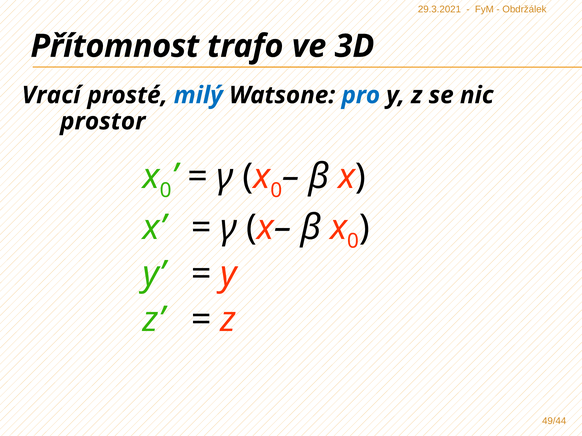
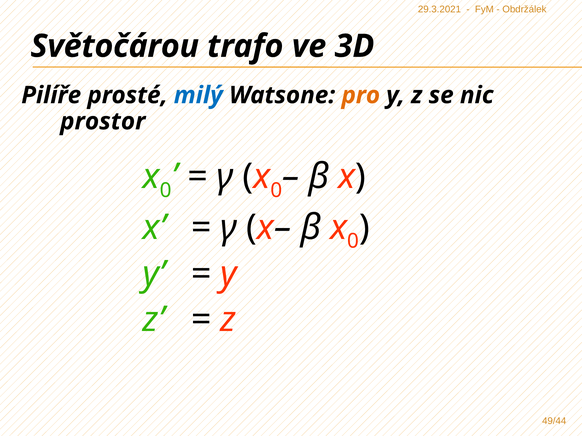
Přítomnost: Přítomnost -> Světočárou (115, 46)
Vrací: Vrací -> Pilíře (51, 95)
pro colour: blue -> orange (361, 95)
